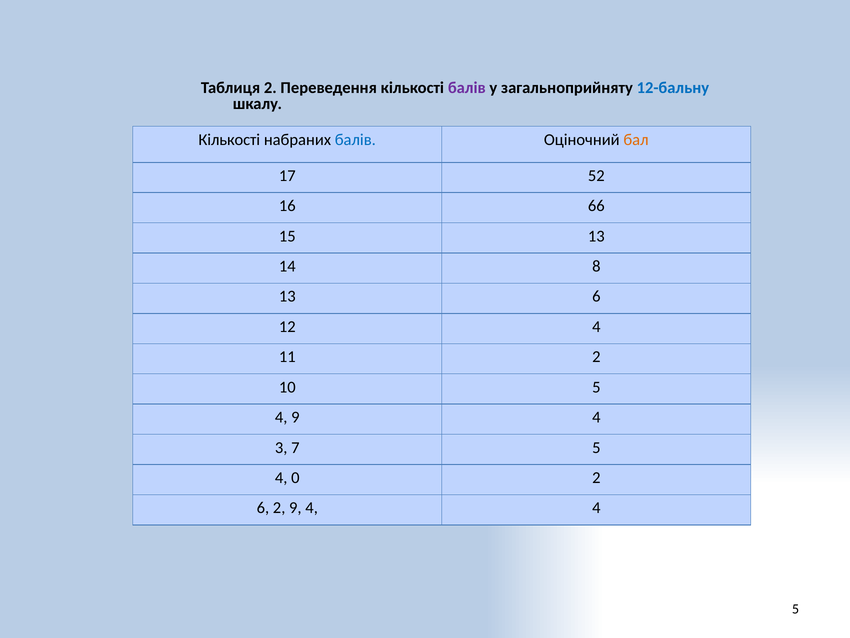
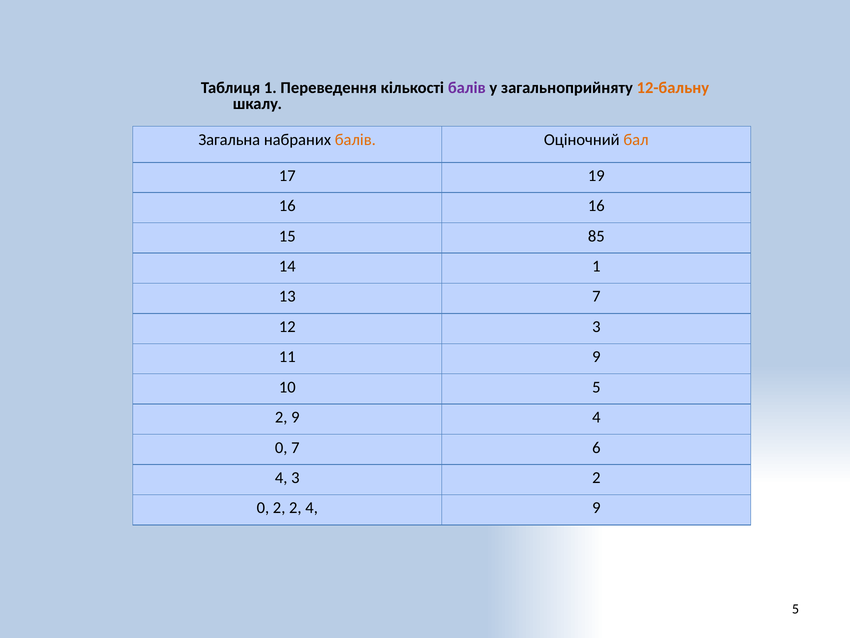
Таблиця 2: 2 -> 1 (270, 88)
12-бальну colour: blue -> orange (673, 88)
Кількості: Кількості -> Загальна (229, 139)
балів colour: blue -> orange (355, 139)
52: 52 -> 19 (596, 176)
16 66: 66 -> 16 (596, 206)
15 13: 13 -> 85 (596, 236)
14 8: 8 -> 1 (596, 266)
13 6: 6 -> 7 (596, 296)
12 4: 4 -> 3 (596, 326)
11 2: 2 -> 9 (596, 357)
4: 4 -> 2 (281, 417)
3: 3 -> 0 (281, 447)
7 5: 5 -> 6 (596, 447)
4 0: 0 -> 3 (295, 477)
6: 6 -> 0 (263, 508)
2 9: 9 -> 2 (295, 508)
4 4: 4 -> 9 (596, 508)
